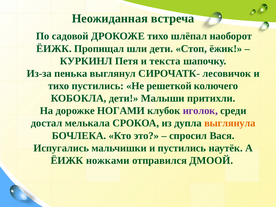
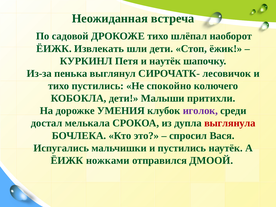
Пропищал: Пропищал -> Извлекать (99, 49)
и текста: текста -> наутёк (165, 61)
решеткой: решеткой -> спокойно (169, 86)
НОГАМИ: НОГАМИ -> УМЕНИЯ (121, 111)
выглянула colour: orange -> red (230, 123)
